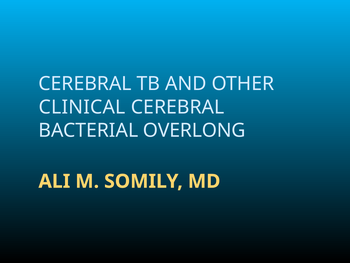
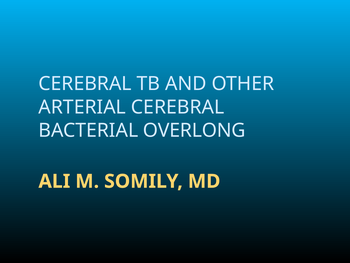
CLINICAL: CLINICAL -> ARTERIAL (82, 107)
